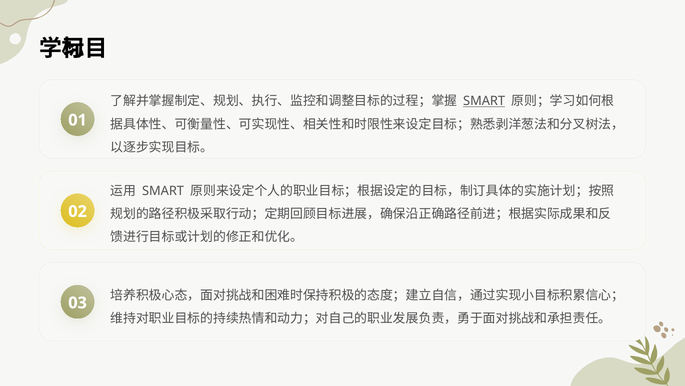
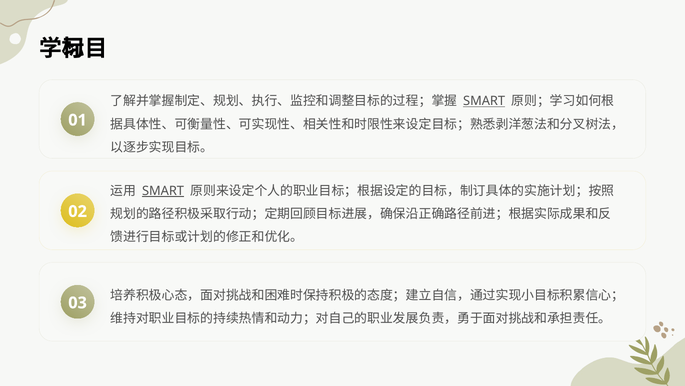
SMART underline: none -> present (163, 191)
